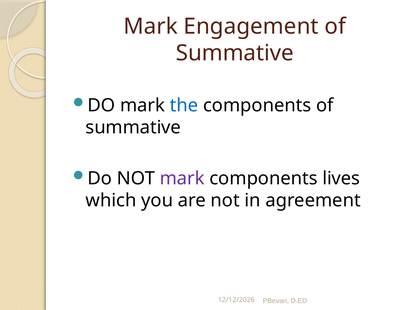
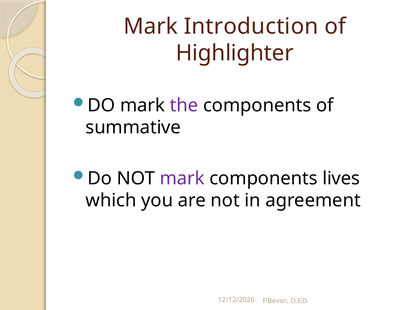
Engagement: Engagement -> Introduction (251, 26)
Summative: Summative -> Highlighter (235, 53)
the colour: blue -> purple (184, 105)
